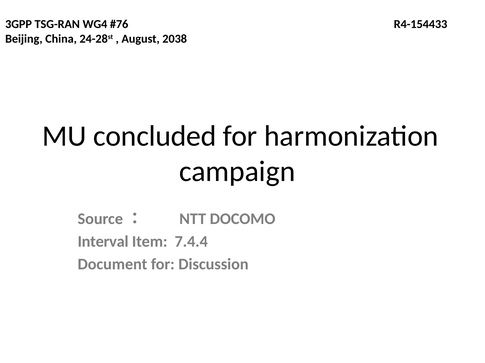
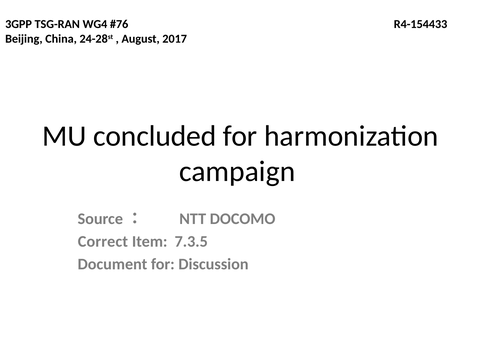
2038: 2038 -> 2017 (175, 39)
Interval: Interval -> Correct (103, 242)
7.4.4: 7.4.4 -> 7.3.5 (191, 242)
